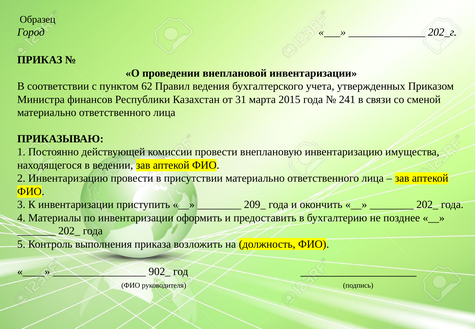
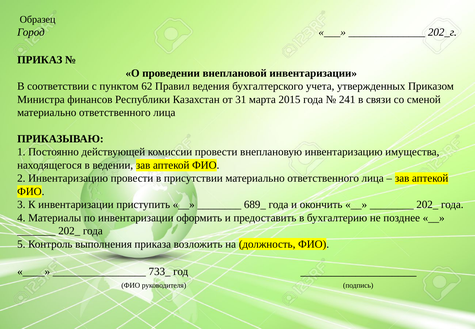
209_: 209_ -> 689_ (255, 205)
902_: 902_ -> 733_ (160, 272)
